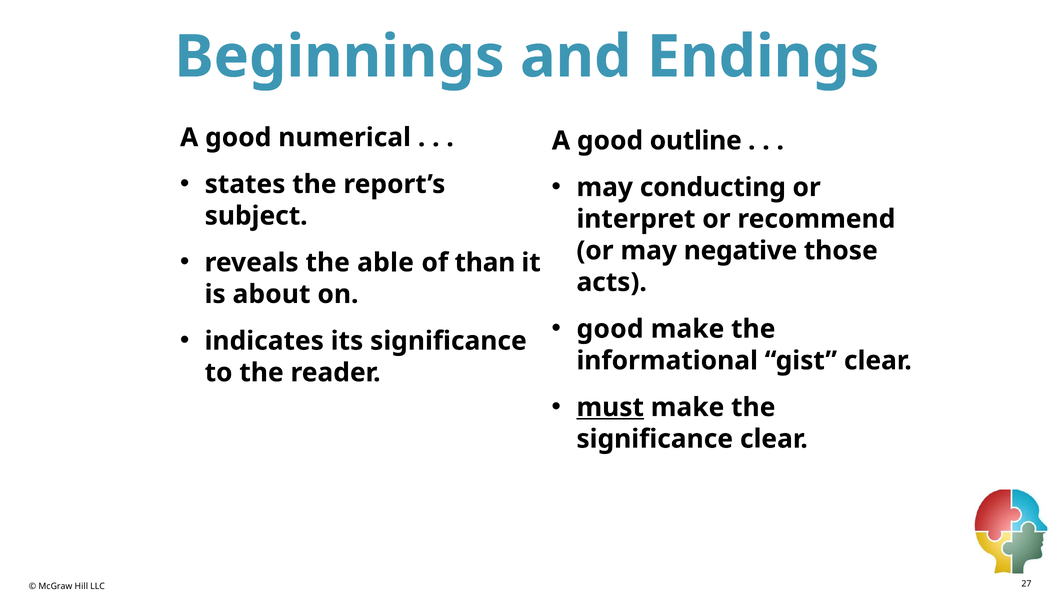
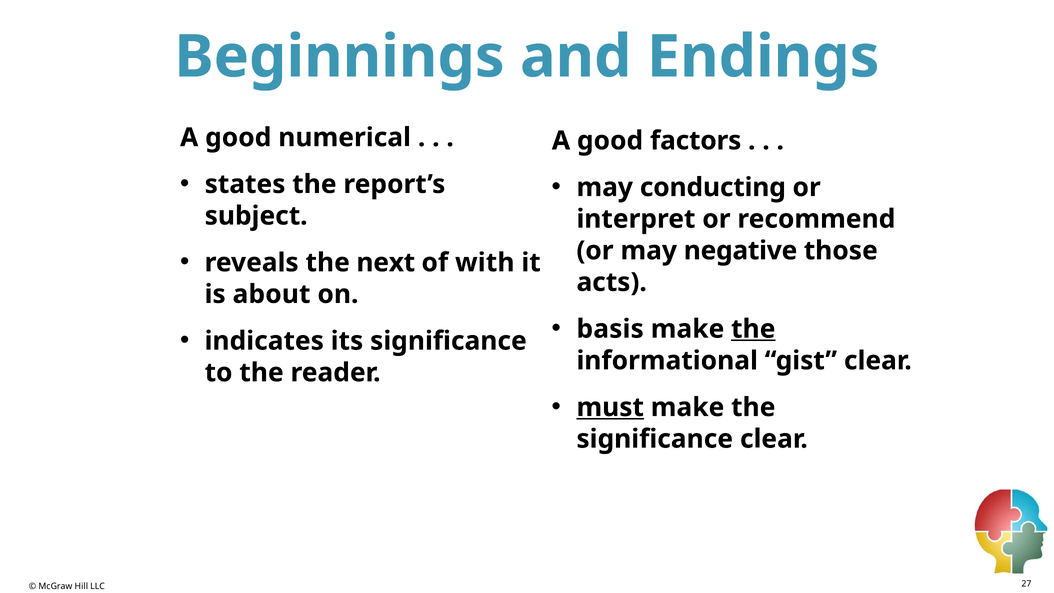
outline: outline -> factors (696, 141)
able: able -> next (386, 263)
than: than -> with (485, 263)
good: good -> basis (610, 329)
the underline: none -> present (753, 329)
